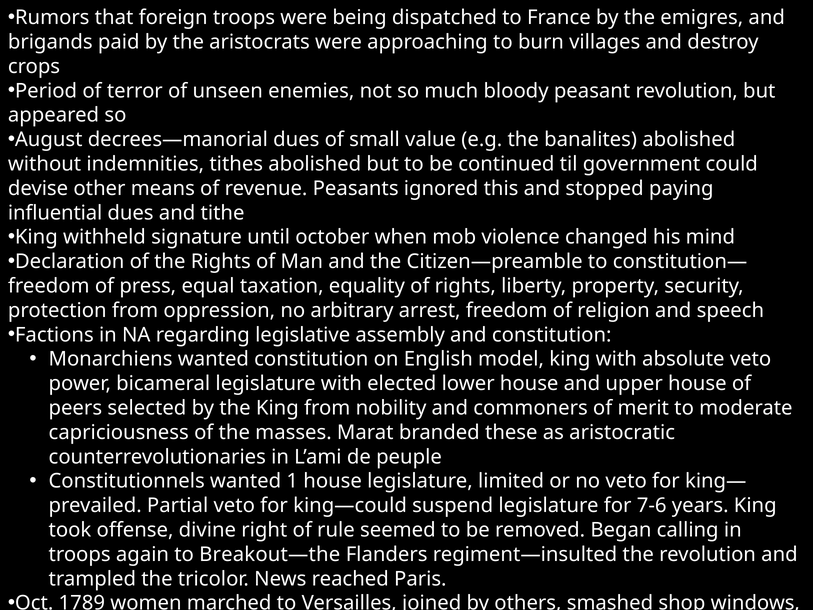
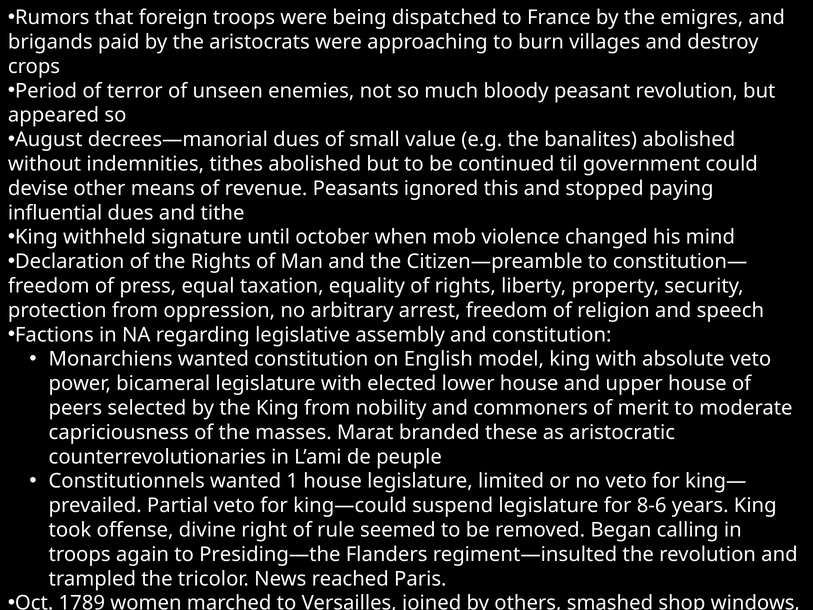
7-6: 7-6 -> 8-6 (652, 505)
Breakout—the: Breakout—the -> Presiding—the (270, 554)
